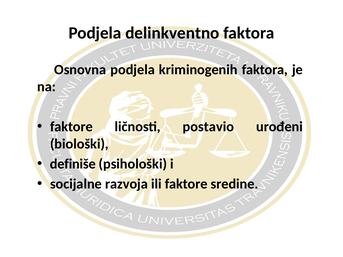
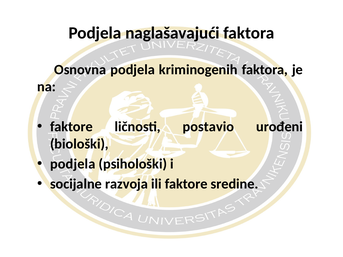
delinkventno: delinkventno -> naglašavajući (172, 33)
definiše: definiše -> podjela (73, 164)
